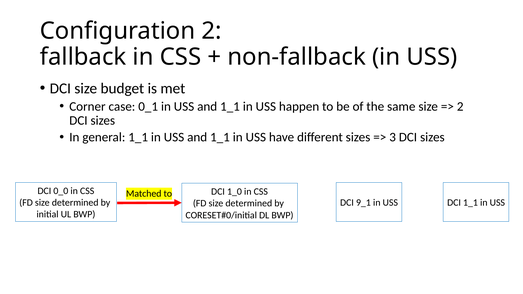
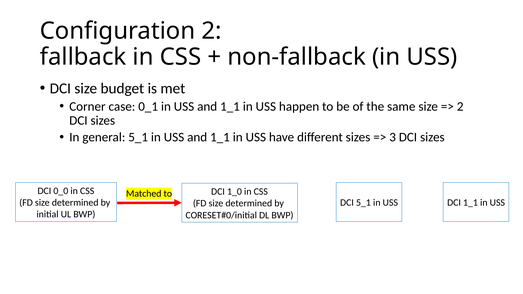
general 1_1: 1_1 -> 5_1 (138, 137)
DCI 9_1: 9_1 -> 5_1 (363, 203)
